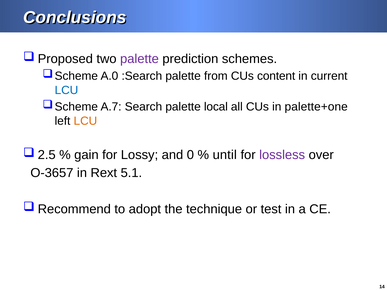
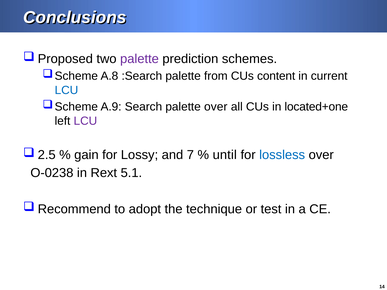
A.0: A.0 -> A.8 (109, 76)
A.7: A.7 -> A.9 (111, 107)
palette local: local -> over (216, 107)
palette+one: palette+one -> located+one (316, 107)
LCU colour: orange -> purple (85, 121)
0: 0 -> 7 (190, 155)
lossless colour: purple -> blue (282, 155)
O-3657: O-3657 -> O-0238 (52, 173)
